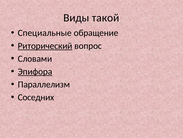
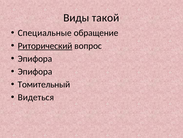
Словами: Словами -> Эпифора (35, 58)
Эпифора underline: present -> none (35, 71)
Параллелизм: Параллелизм -> Томительный (44, 84)
Соседних: Соседних -> Видеться (36, 97)
